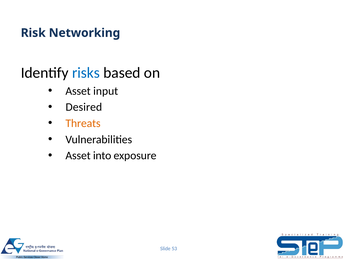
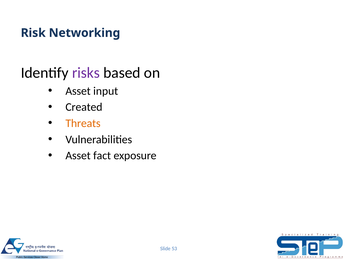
risks colour: blue -> purple (86, 73)
Desired: Desired -> Created (84, 107)
into: into -> fact (102, 155)
